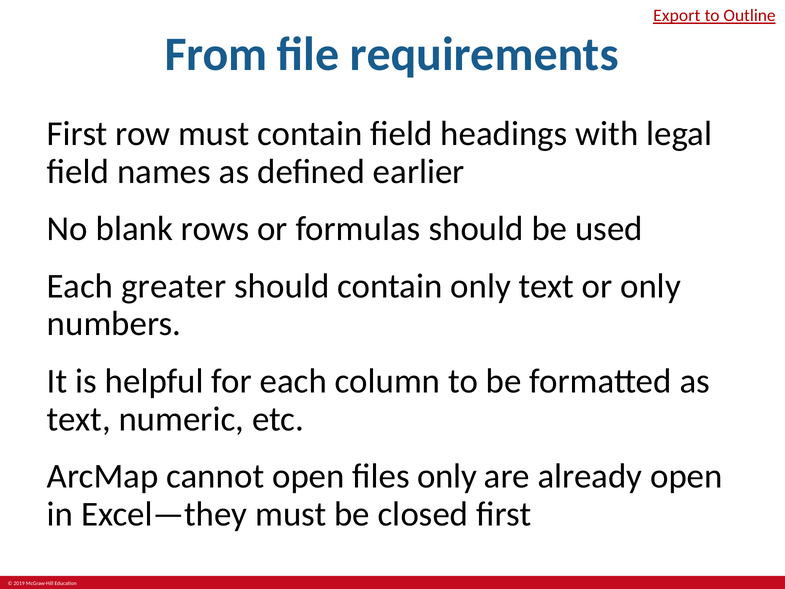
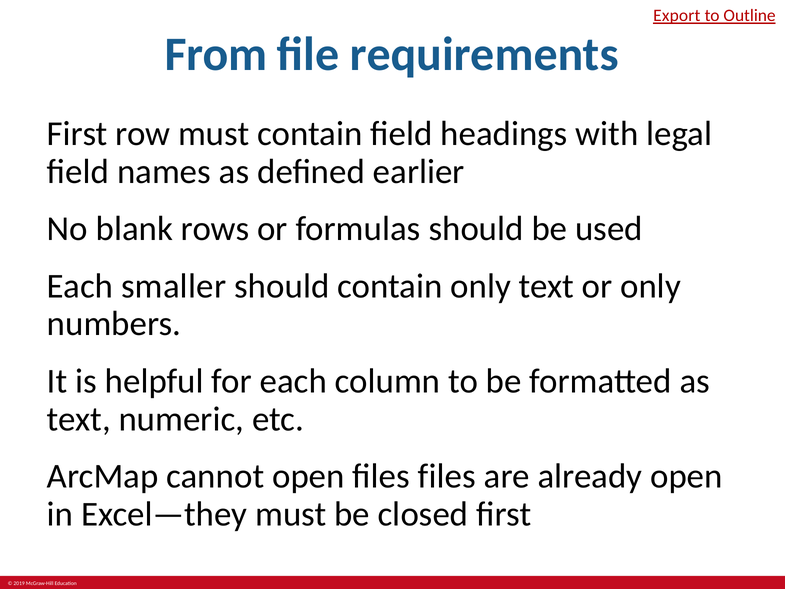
greater: greater -> smaller (174, 286)
files only: only -> files (447, 476)
